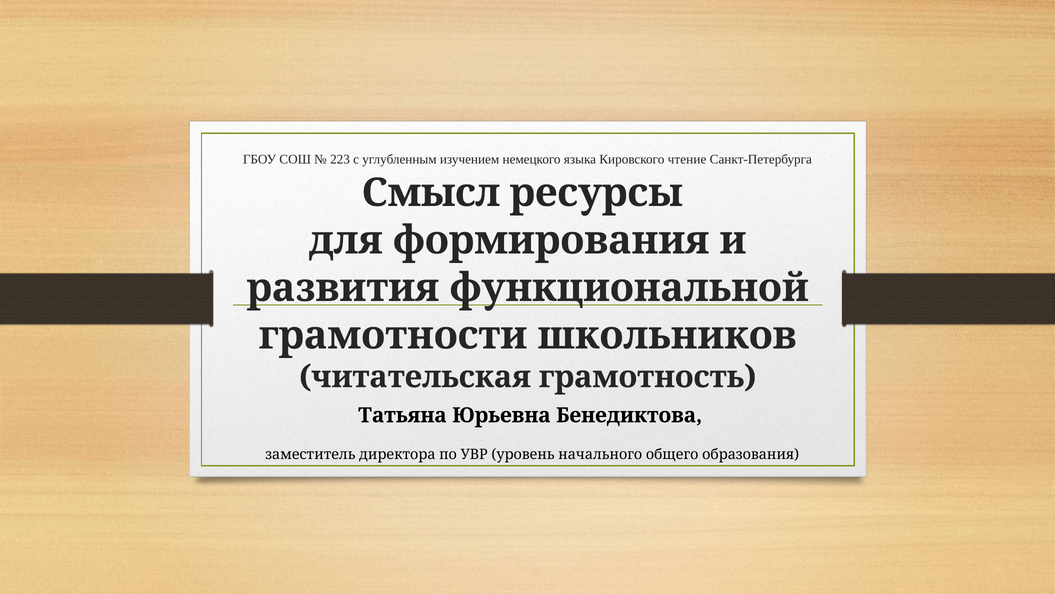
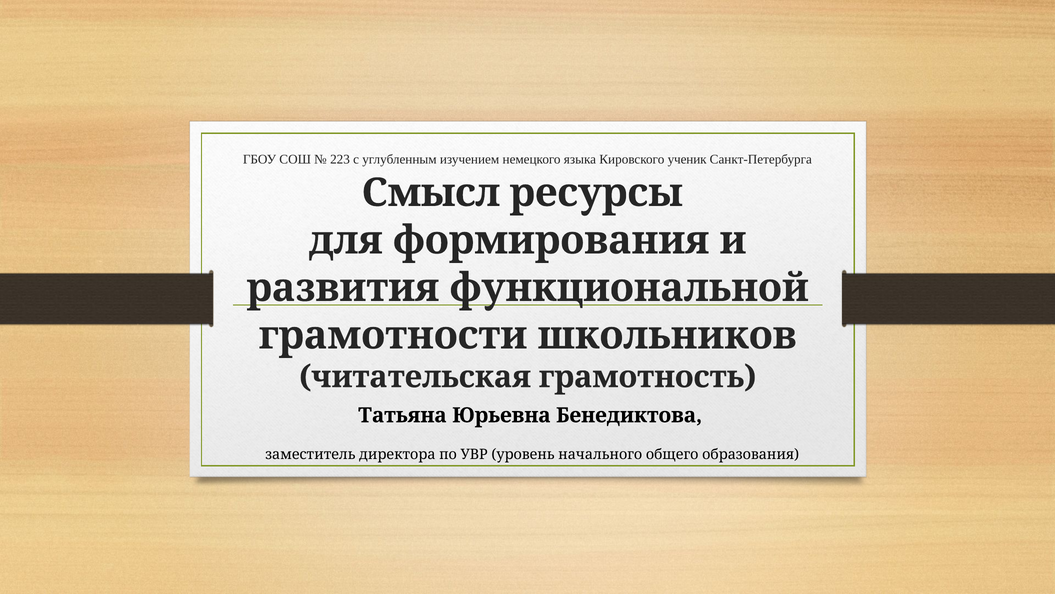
чтение: чтение -> ученик (687, 159)
